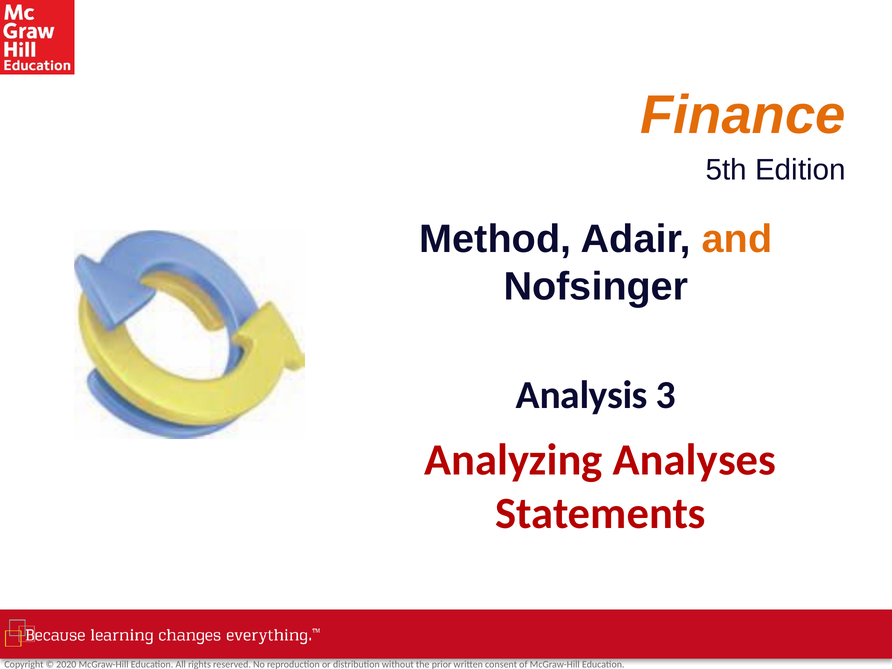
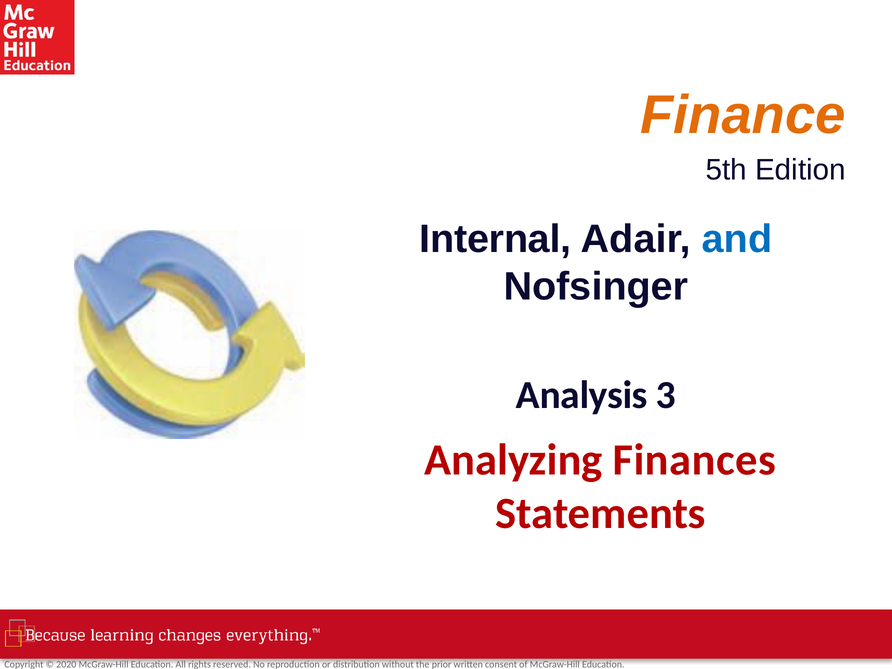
Method: Method -> Internal (495, 239)
and colour: orange -> blue (737, 239)
Analyses: Analyses -> Finances (694, 460)
